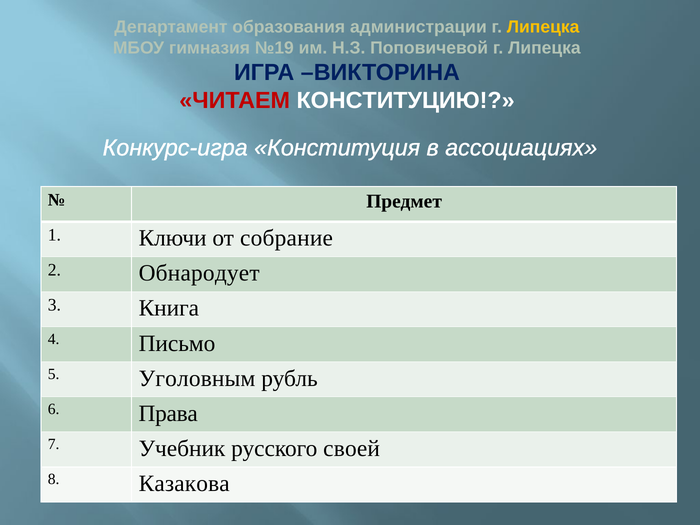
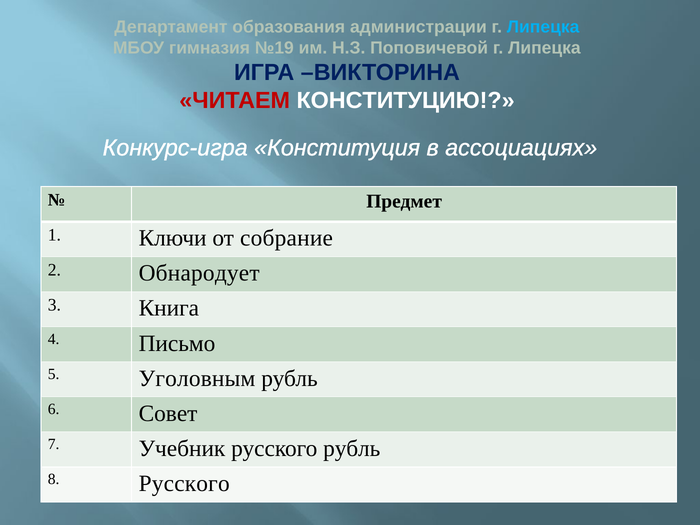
Липецка colour: yellow -> light blue (543, 27)
Права: Права -> Совет (168, 413)
русского своей: своей -> рубль (352, 448)
8 Казакова: Казакова -> Русского (184, 483)
